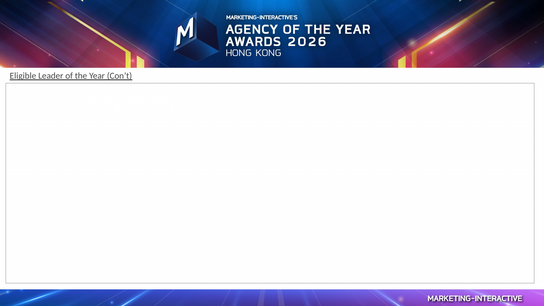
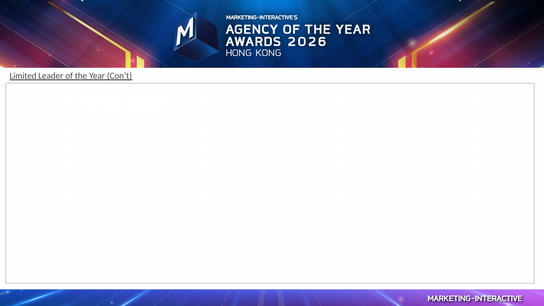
Eligible: Eligible -> Limited (23, 76)
